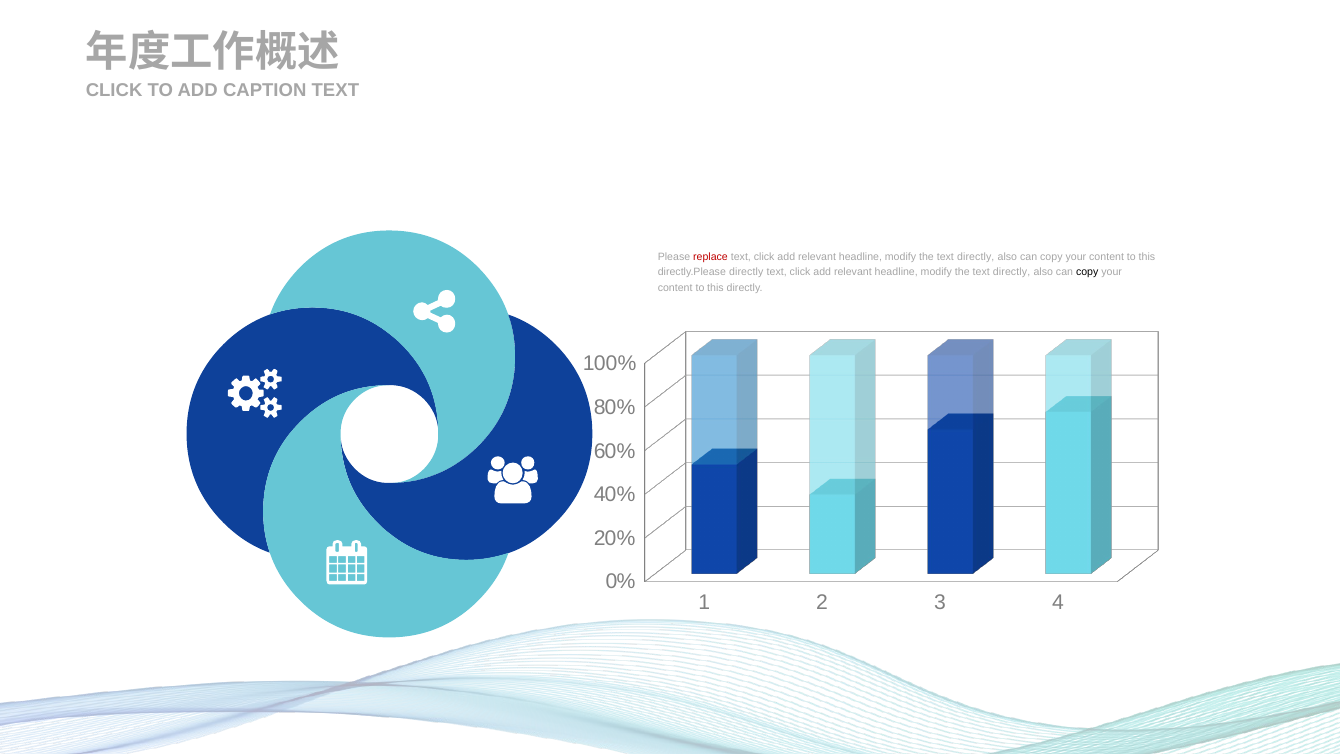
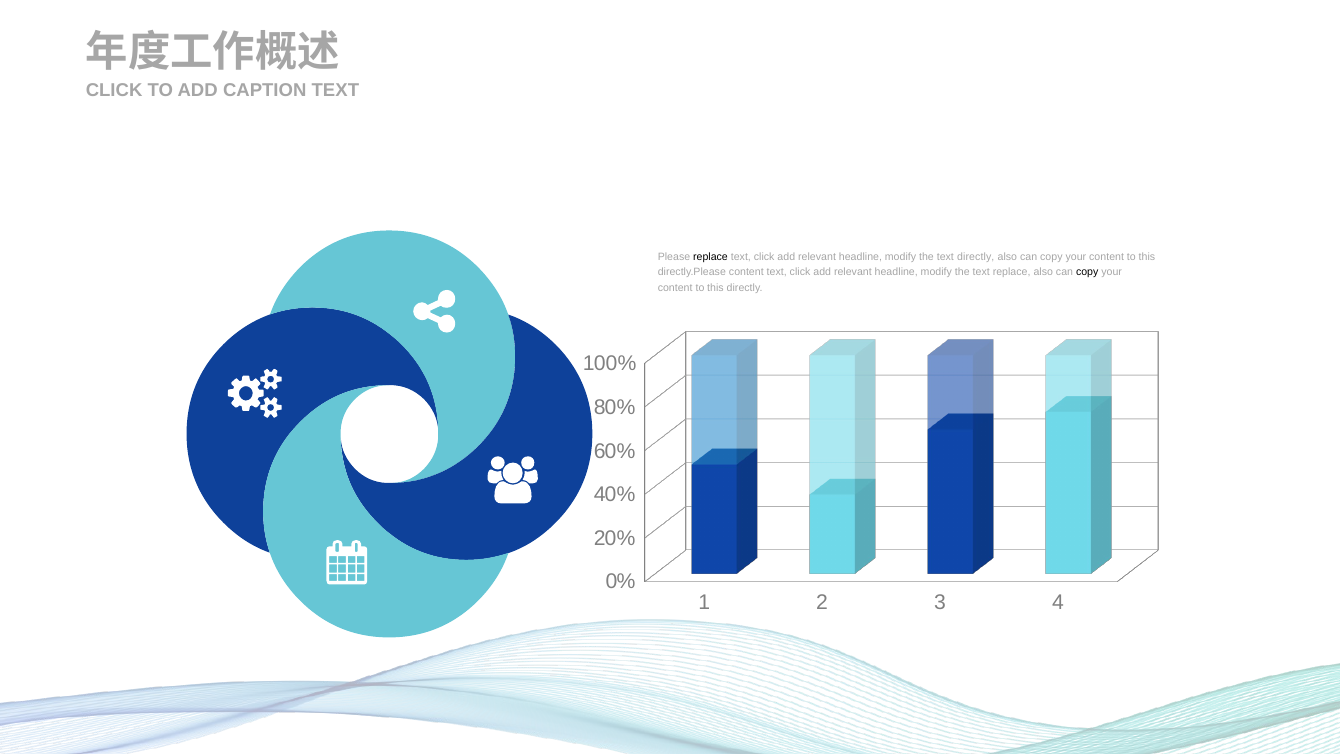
replace colour: red -> black (711, 257)
directly.Please directly: directly -> content (746, 272)
directly: directly -> replace (1012, 272)
